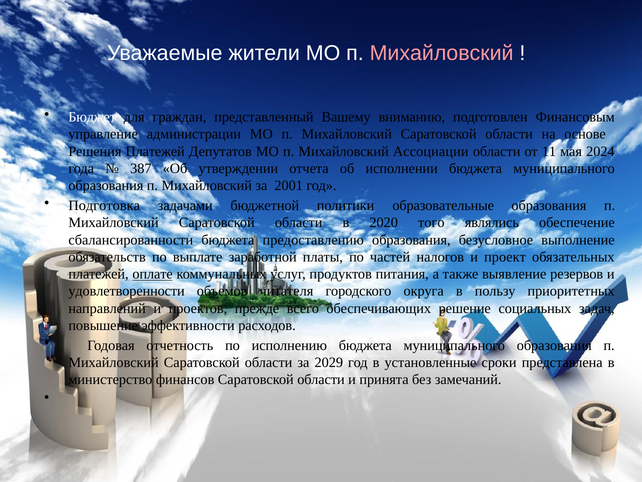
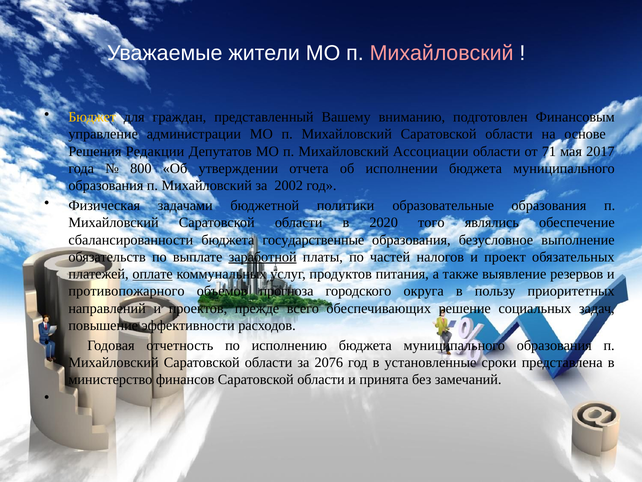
Бюджет colour: white -> yellow (92, 117)
Решения Платежей: Платежей -> Редакции (155, 151)
11: 11 -> 71 (549, 151)
2024: 2024 -> 2017 (600, 151)
387: 387 -> 800 (141, 168)
2001: 2001 -> 2002 (289, 185)
Подготовка: Подготовка -> Физическая (104, 205)
предоставлению: предоставлению -> государственные (313, 240)
заработной underline: none -> present (263, 257)
удовлетворенности: удовлетворенности -> противопожарного (126, 291)
читателя: читателя -> прогноза (287, 291)
2029: 2029 -> 2076 (329, 362)
